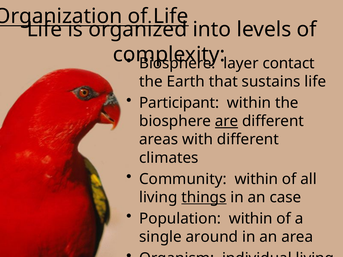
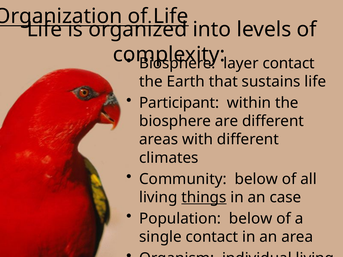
are underline: present -> none (227, 121)
Community within: within -> below (256, 179)
Population within: within -> below (251, 219)
single around: around -> contact (212, 237)
